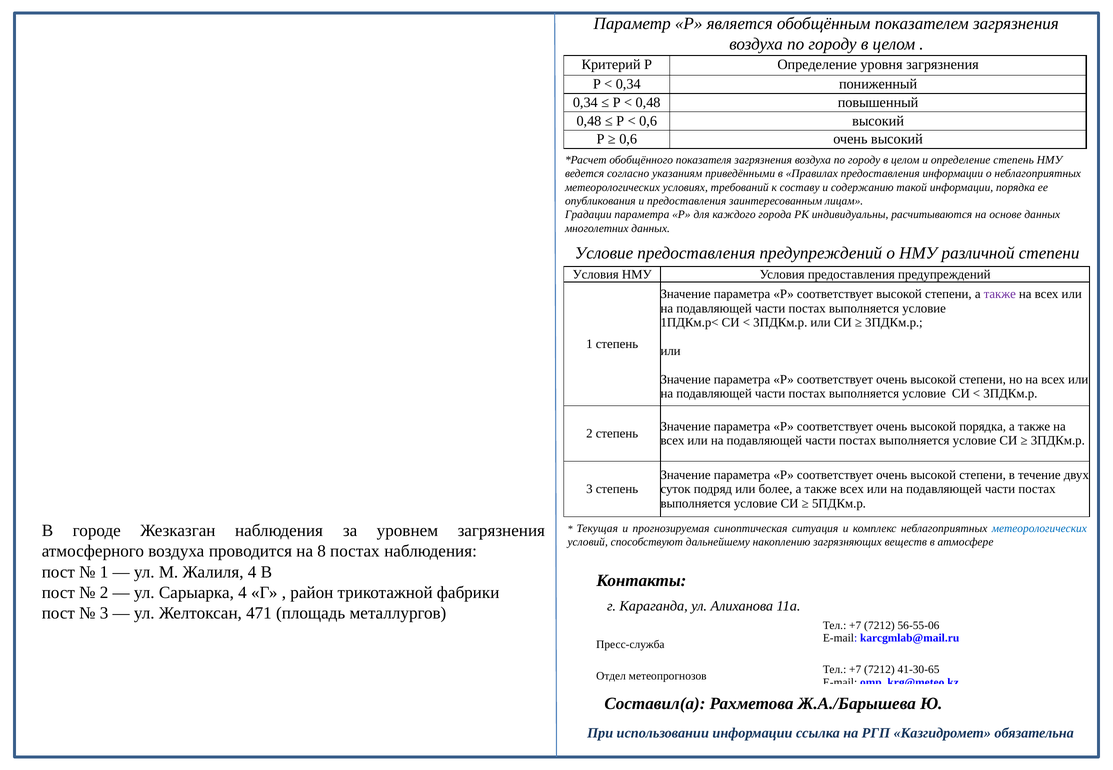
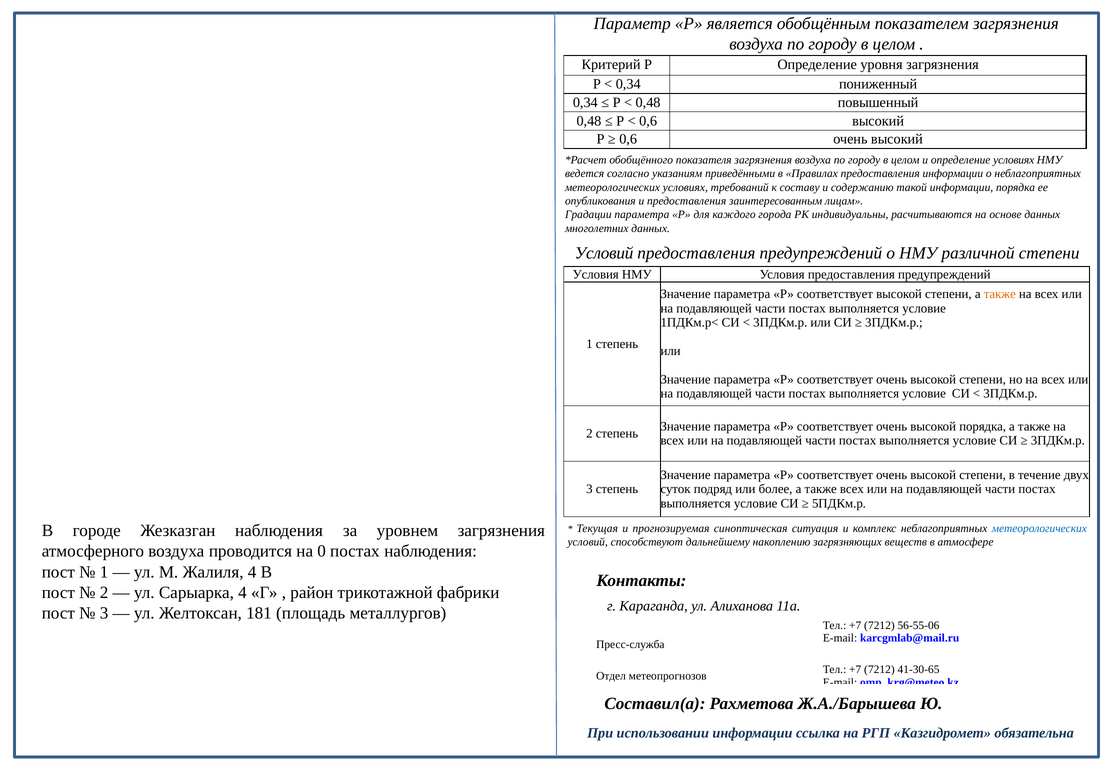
определение степень: степень -> условиях (1014, 160)
Условие: Условие -> Условий (604, 253)
также colour: purple -> orange (1000, 294)
8: 8 -> 0 (322, 552)
471: 471 -> 181 (259, 613)
